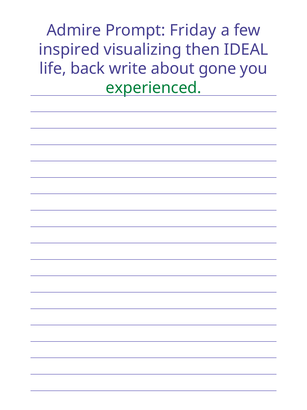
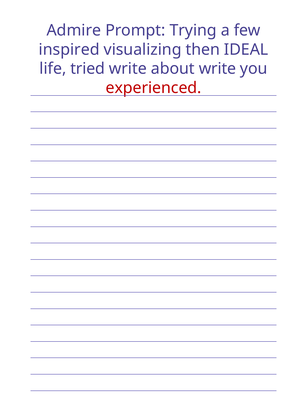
Friday: Friday -> Trying (193, 30)
back: back -> tried (88, 69)
about gone: gone -> write (217, 69)
experienced colour: green -> red (154, 88)
